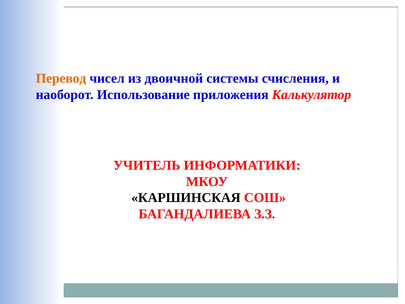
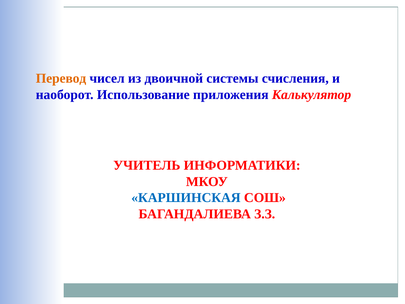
КАРШИНСКАЯ colour: black -> blue (186, 198)
